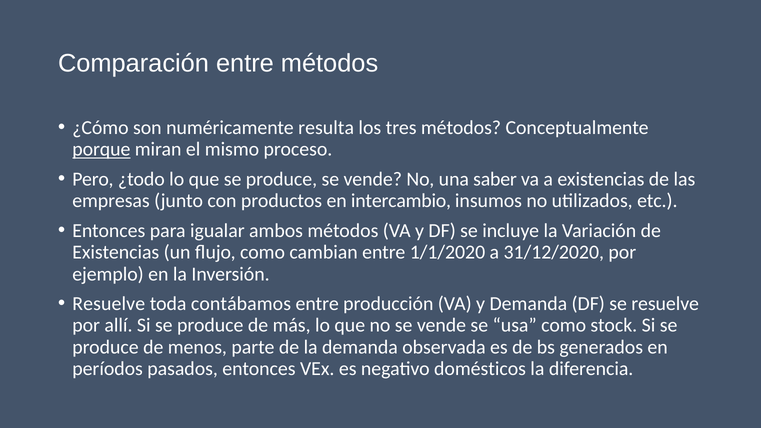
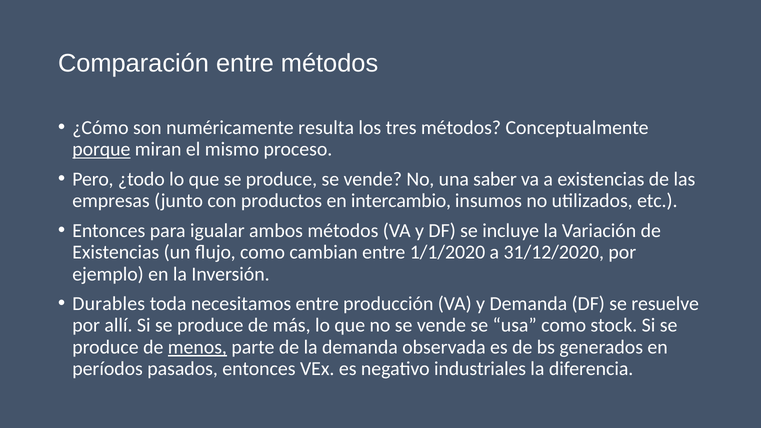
Resuelve: Resuelve -> Durables (109, 304)
contábamos: contábamos -> necesitamos (241, 304)
menos underline: none -> present (197, 347)
domésticos: domésticos -> industriales (480, 369)
